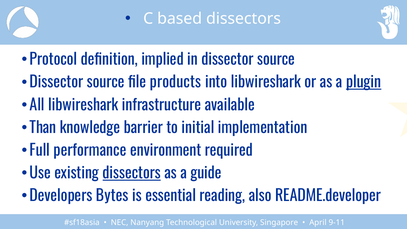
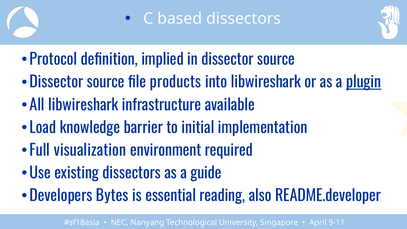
Than: Than -> Load (43, 128)
performance: performance -> visualization (90, 151)
dissectors underline: present -> none (132, 173)
